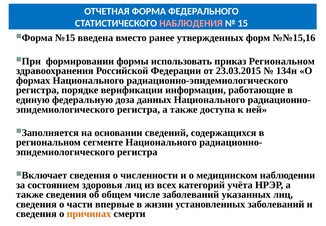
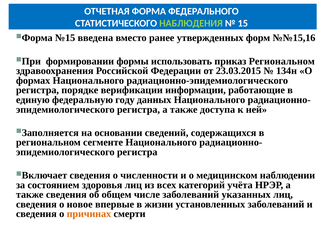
НАБЛЮДЕНИЯ colour: pink -> light green (191, 23)
доза: доза -> году (125, 100)
части: части -> новое (80, 204)
